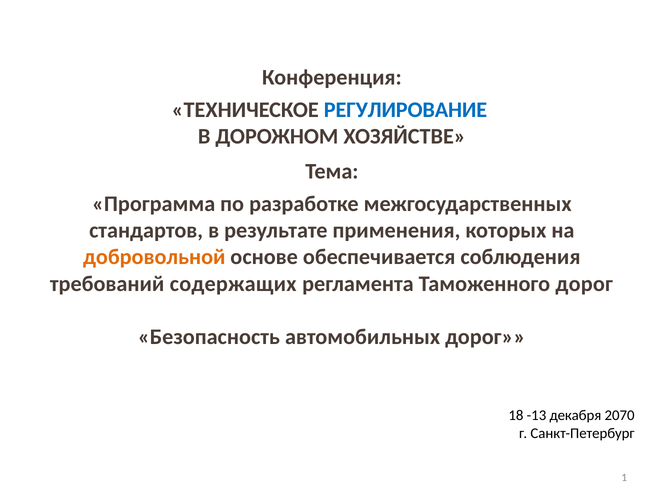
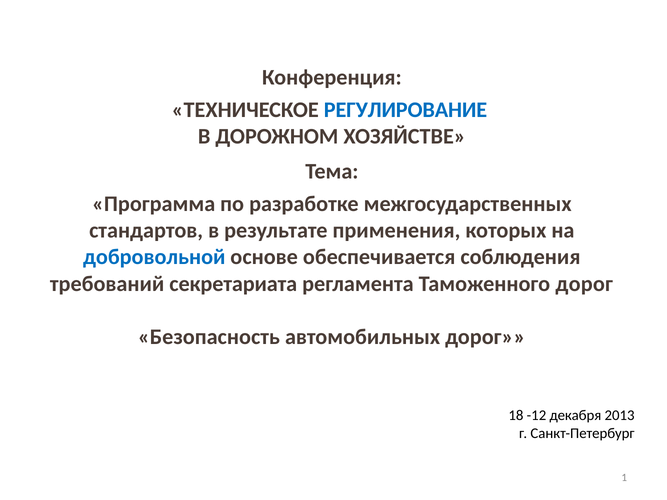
добровольной colour: orange -> blue (154, 257)
содержащих: содержащих -> секретариата (233, 284)
-13: -13 -> -12 (536, 416)
2070: 2070 -> 2013 (620, 416)
